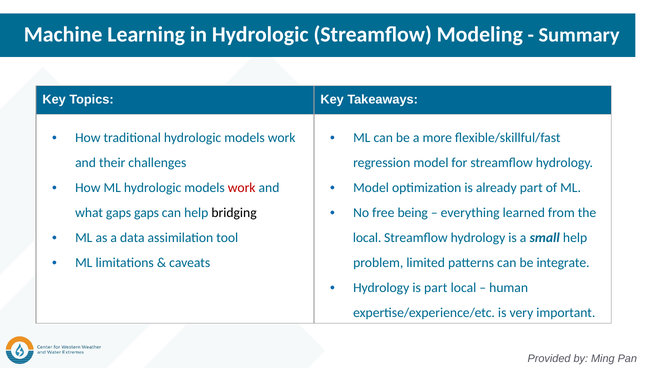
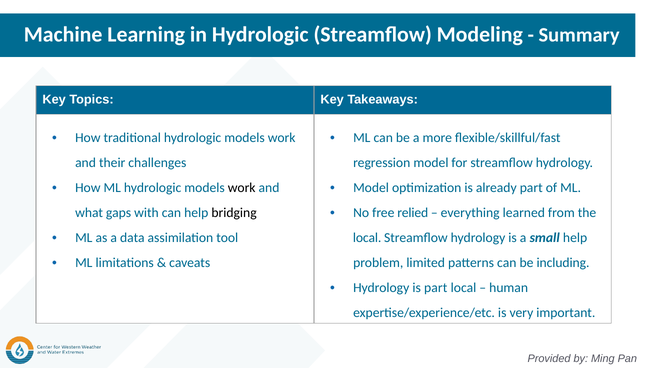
work colour: red -> black (242, 188)
being: being -> relied (413, 213)
gaps gaps: gaps -> with (146, 213)
integrate: integrate -> including (563, 263)
